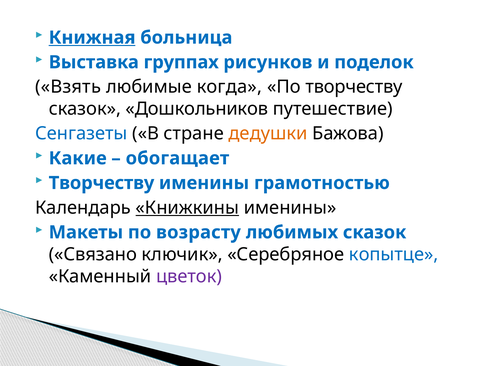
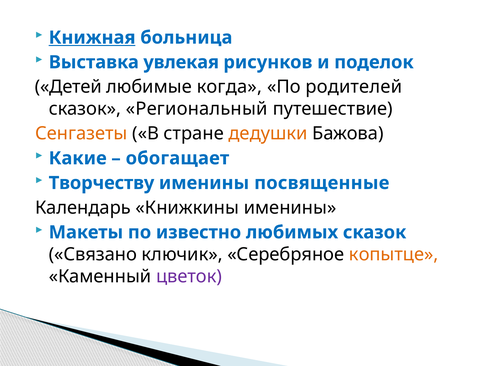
группах: группах -> увлекая (181, 62)
Взять: Взять -> Детей (68, 87)
По творчеству: творчеству -> родителей (354, 87)
Дошкольников: Дошкольников -> Региональный (197, 109)
Сенгазеты colour: blue -> orange (81, 134)
грамотностью: грамотностью -> посвященные (322, 183)
Книжкины underline: present -> none (187, 208)
возрасту: возрасту -> известно (199, 232)
копытце colour: blue -> orange (394, 254)
